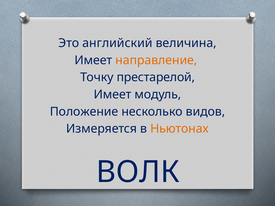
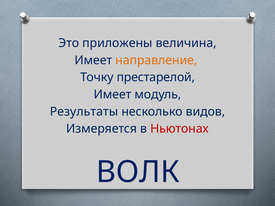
английский: английский -> приложены (117, 43)
Положение: Положение -> Результаты (84, 112)
Ньютонах colour: orange -> red (180, 129)
